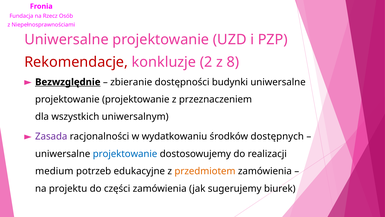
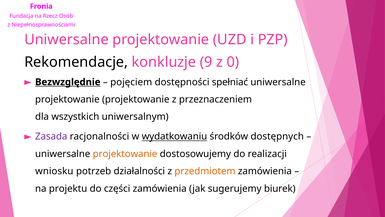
Rekomendacje colour: red -> black (76, 62)
2: 2 -> 9 (206, 62)
8: 8 -> 0 (233, 62)
zbieranie: zbieranie -> pojęciem (131, 82)
budynki: budynki -> spełniać (230, 82)
wydatkowaniu underline: none -> present (174, 136)
projektowanie colour: blue -> orange (125, 154)
medium: medium -> wniosku (54, 171)
edukacyjne: edukacyjne -> działalności (139, 171)
